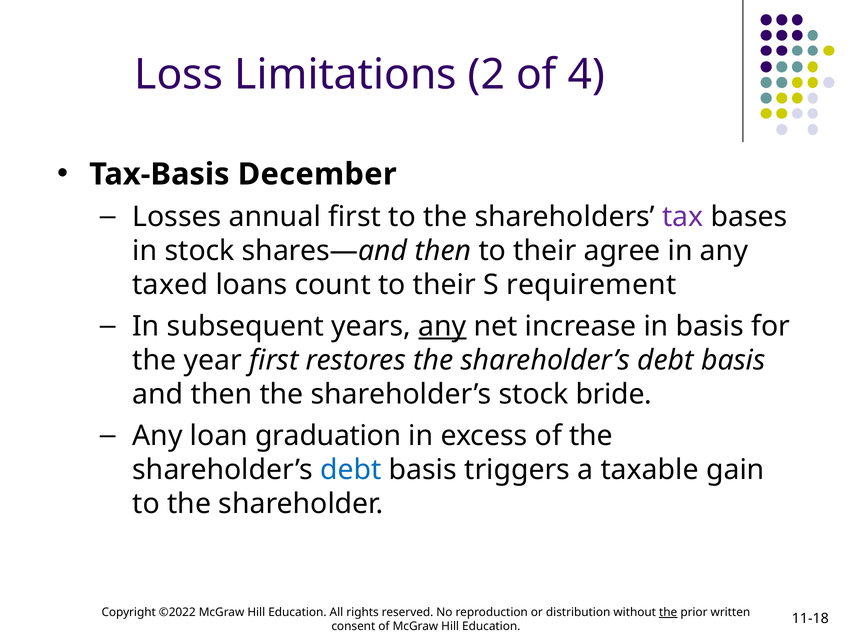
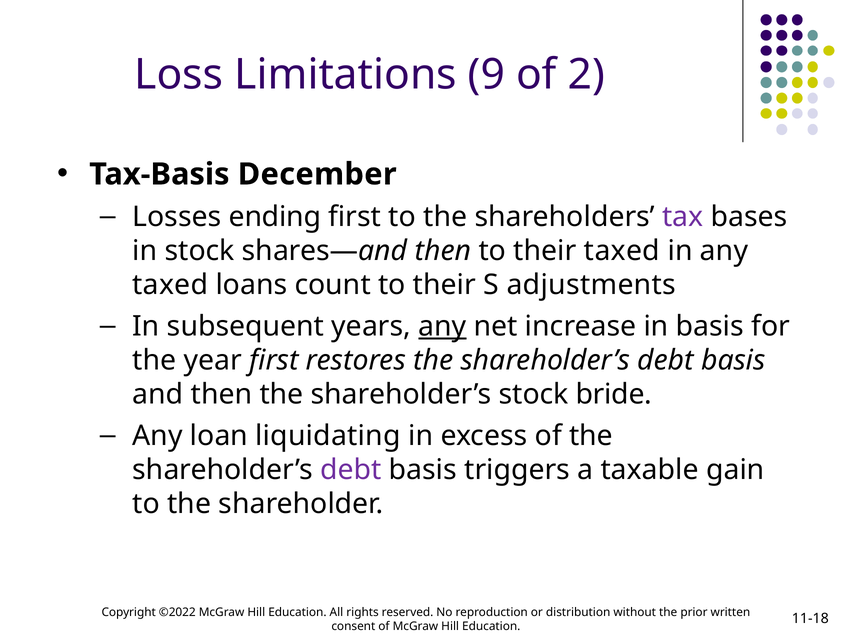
2: 2 -> 9 (487, 75)
4: 4 -> 2 (586, 75)
annual: annual -> ending (275, 217)
their agree: agree -> taxed (622, 251)
requirement: requirement -> adjustments (591, 285)
graduation: graduation -> liquidating (328, 436)
debt colour: blue -> purple (351, 470)
the underline: present -> none (668, 612)
